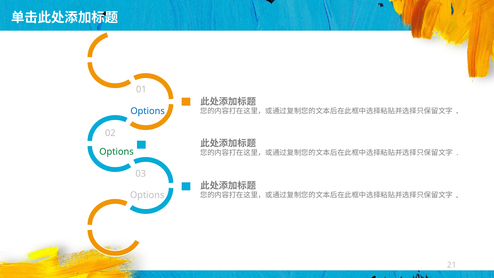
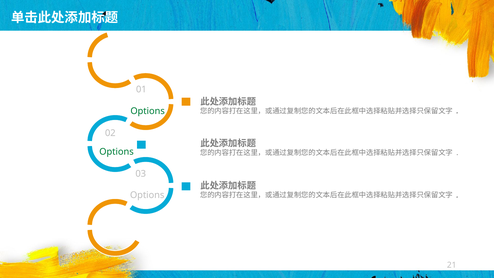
Options colour: blue -> green (148, 111)
